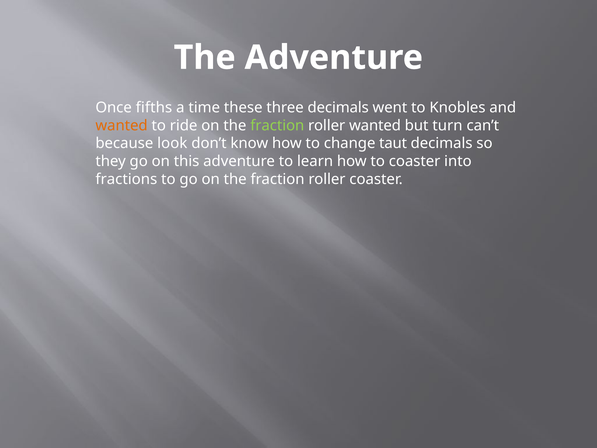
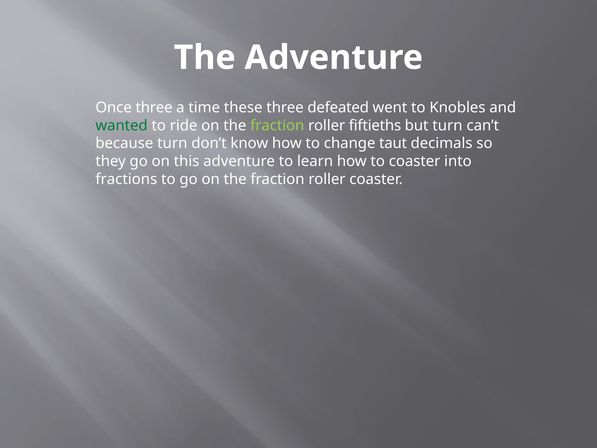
Once fifths: fifths -> three (154, 107)
three decimals: decimals -> defeated (338, 107)
wanted colour: orange -> green (122, 125)
roller wanted: wanted -> fiftieths (375, 125)
because look: look -> turn (172, 143)
